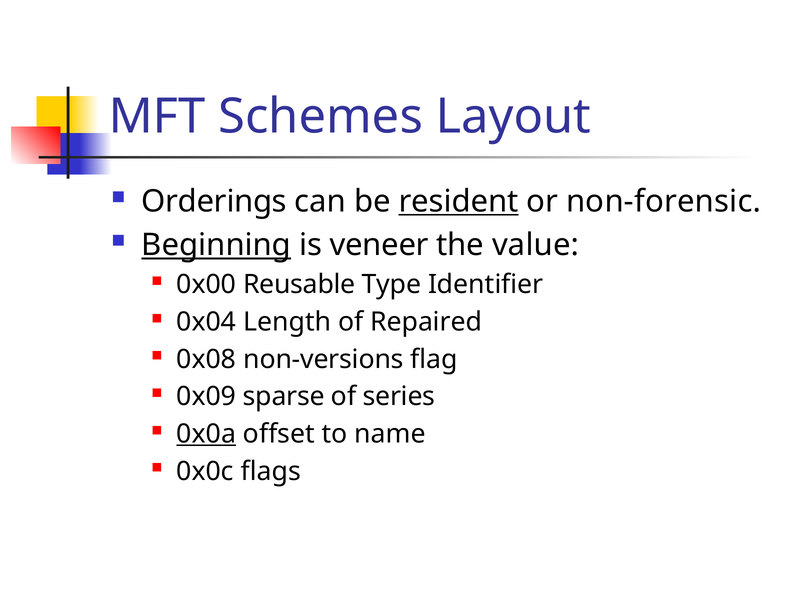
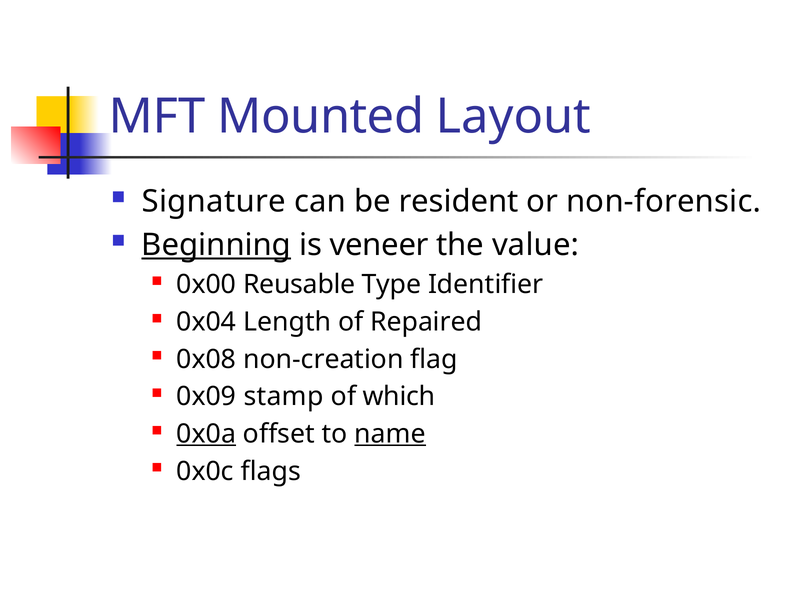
Schemes: Schemes -> Mounted (321, 117)
Orderings: Orderings -> Signature (214, 201)
resident underline: present -> none (459, 201)
non-versions: non-versions -> non-creation (323, 359)
sparse: sparse -> stamp (284, 397)
series: series -> which (399, 397)
name underline: none -> present (390, 434)
